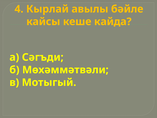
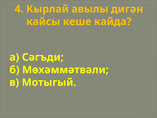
бәйле: бәйле -> дигән (127, 9)
